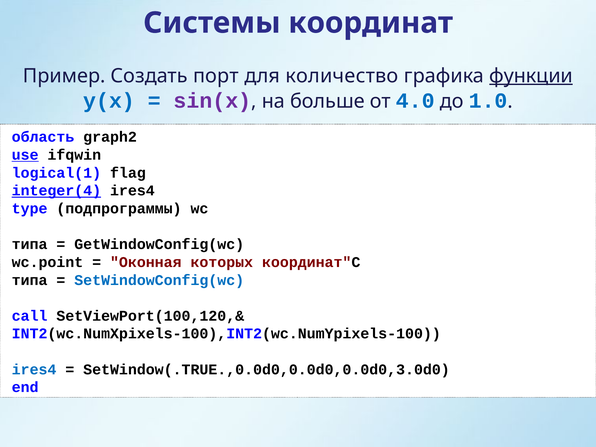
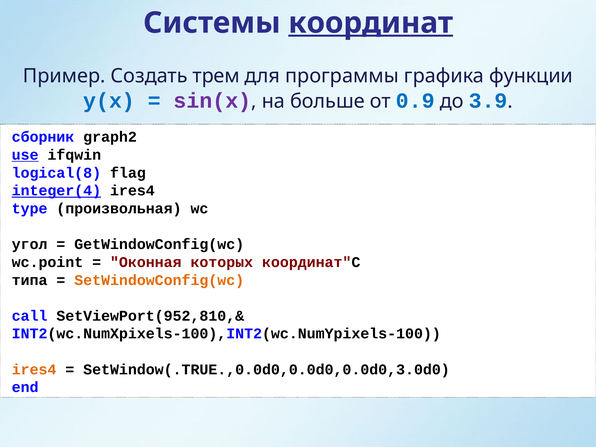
координат underline: none -> present (371, 23)
порт: порт -> трем (216, 76)
количество: количество -> программы (342, 76)
функции underline: present -> none (531, 76)
4.0: 4.0 -> 0.9 (415, 101)
1.0: 1.0 -> 3.9 (488, 101)
область: область -> сборник (43, 137)
logical(1: logical(1 -> logical(8 (56, 173)
подпрограммы: подпрограммы -> произвольная (119, 209)
типа: типа -> угол (30, 244)
SetWindowConfig(wc colour: blue -> orange (159, 280)
SetViewPort(100,120,&: SetViewPort(100,120,& -> SetViewPort(952,810,& (150, 316)
ires4 colour: blue -> orange (34, 370)
